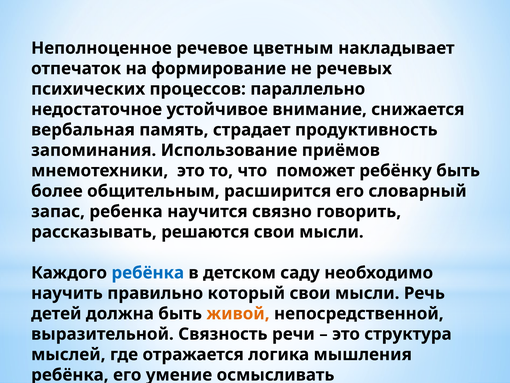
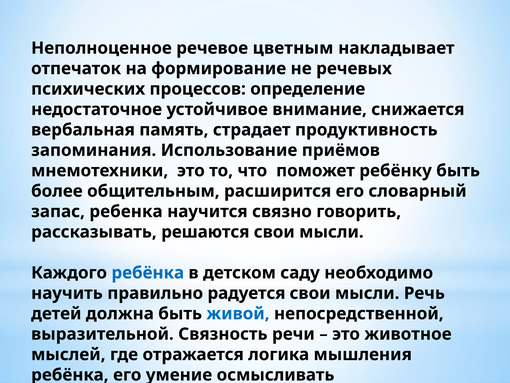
параллельно: параллельно -> определение (308, 89)
который: который -> радуется (246, 293)
живой colour: orange -> blue (238, 313)
структура: структура -> животное (408, 334)
